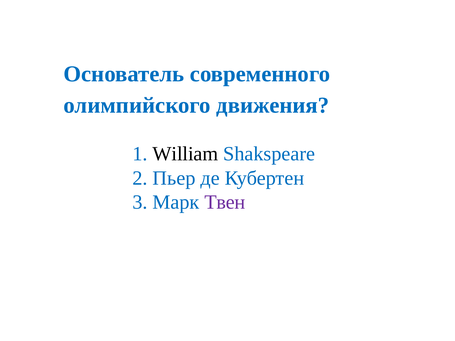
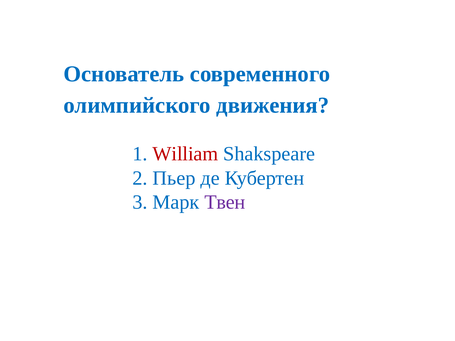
William colour: black -> red (185, 154)
